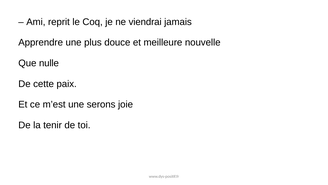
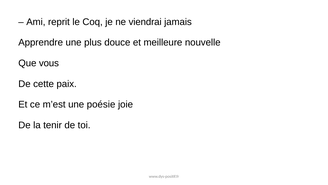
nulle: nulle -> vous (49, 63)
serons: serons -> poésie (101, 104)
